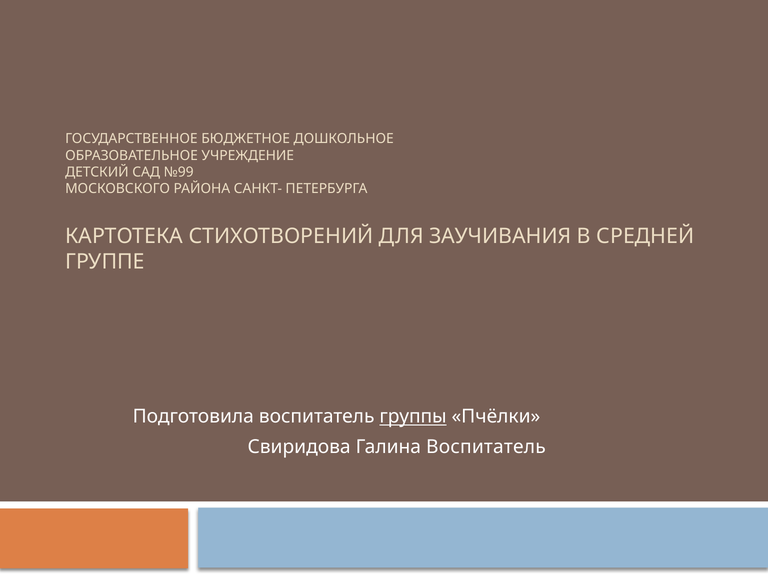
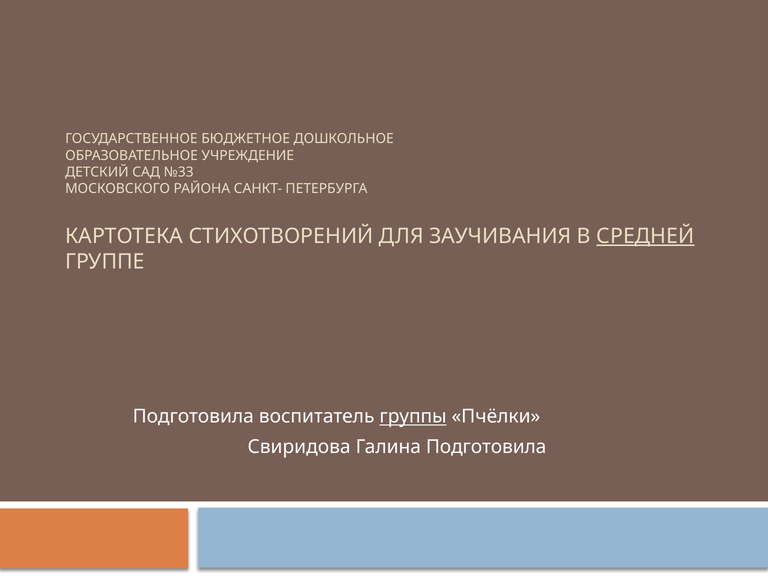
№99: №99 -> №33 (179, 172)
СРЕДНЕЙ underline: none -> present (645, 236)
Галина Воспитатель: Воспитатель -> Подготовила (486, 447)
